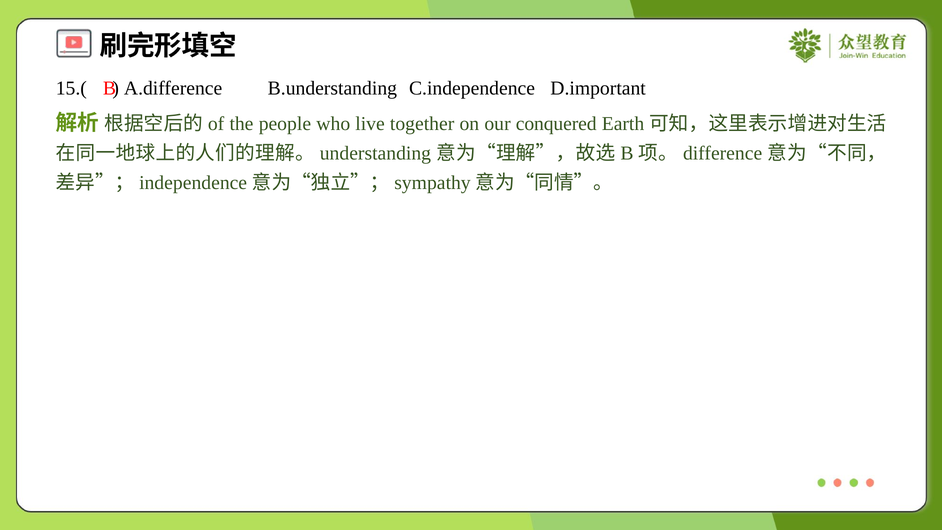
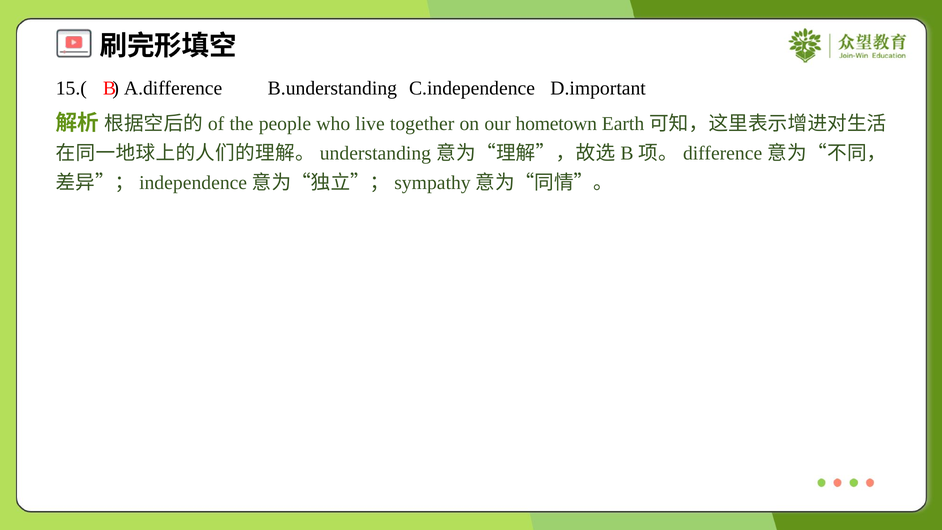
conquered: conquered -> hometown (556, 124)
